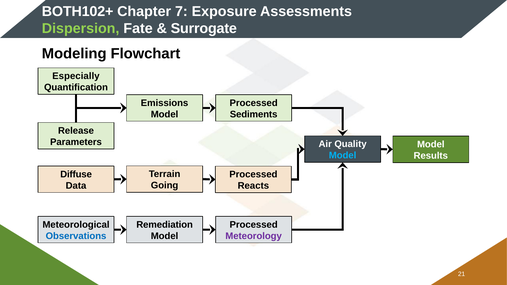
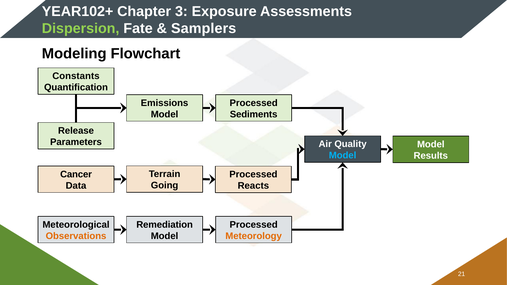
BOTH102+: BOTH102+ -> YEAR102+ (78, 11)
7: 7 -> 3 (181, 11)
Surrogate: Surrogate -> Samplers (204, 29)
Especially: Especially -> Constants (76, 76)
Diffuse: Diffuse -> Cancer (76, 174)
Observations colour: blue -> orange (76, 236)
Meteorology colour: purple -> orange (254, 236)
